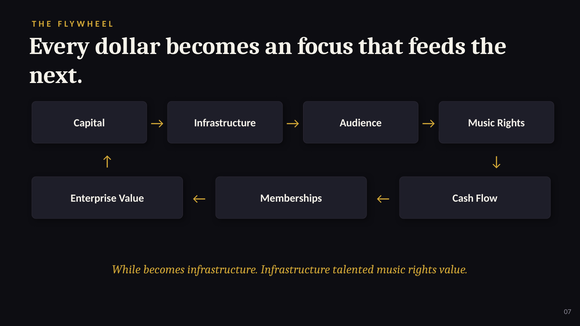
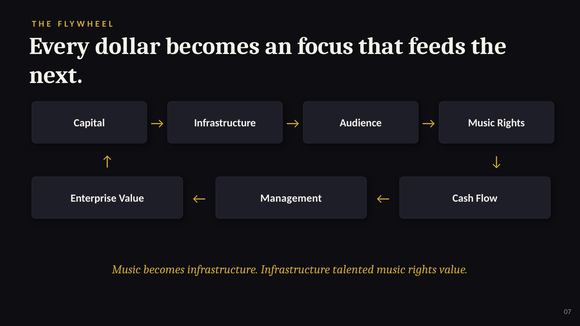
Memberships: Memberships -> Management (291, 199)
While: While -> Music (126, 270)
